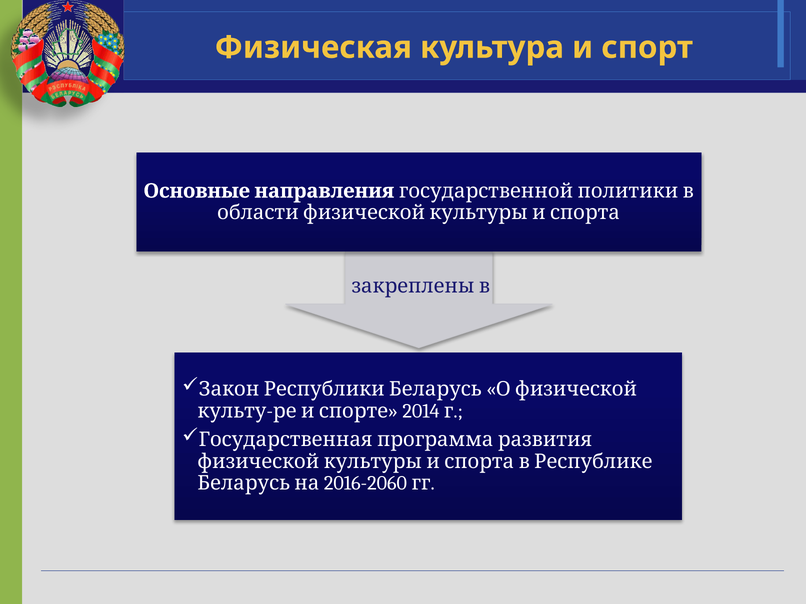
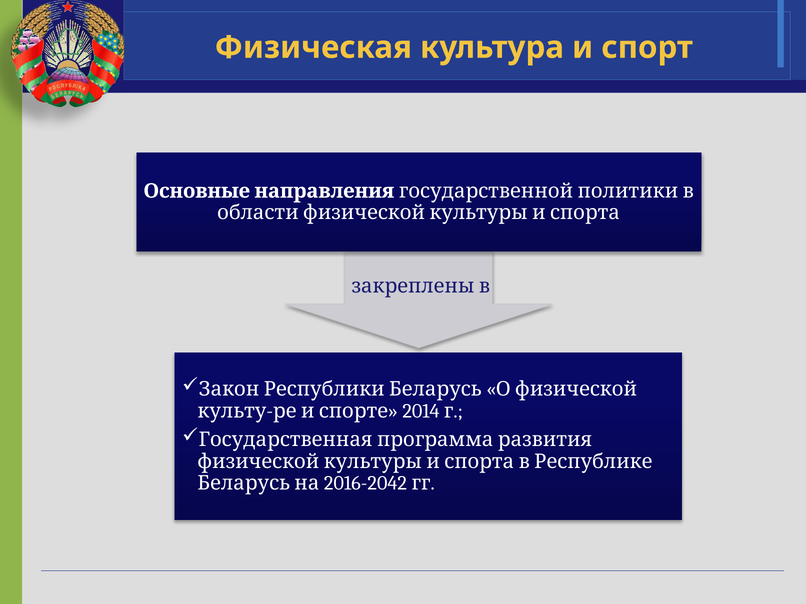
2016-2060: 2016-2060 -> 2016-2042 (365, 484)
